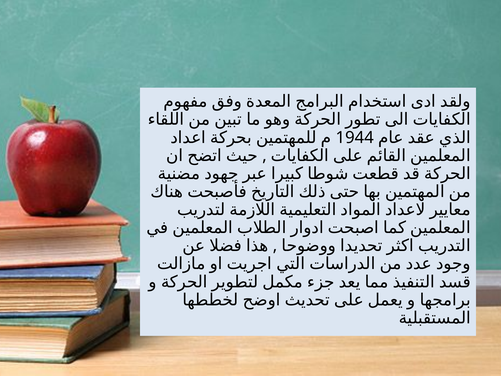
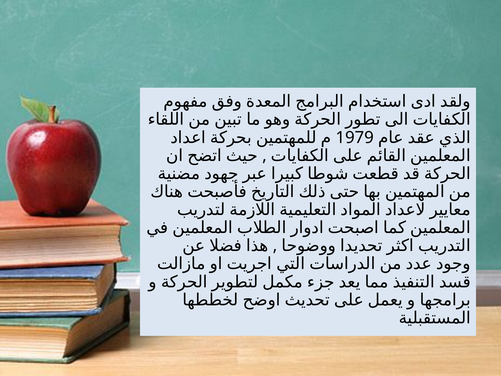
1944: 1944 -> 1979 (355, 137)
